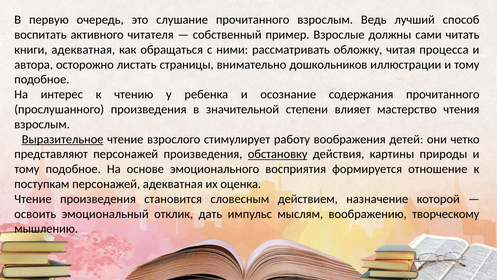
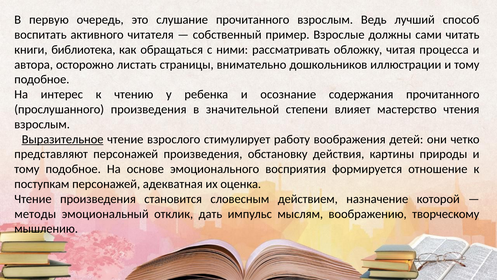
книги адекватная: адекватная -> библиотека (83, 50)
обстановку underline: present -> none (278, 154)
освоить: освоить -> методы (35, 214)
